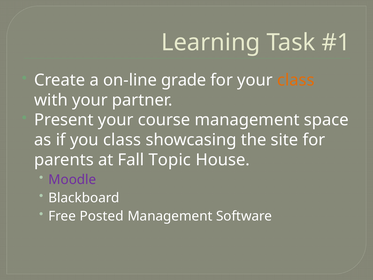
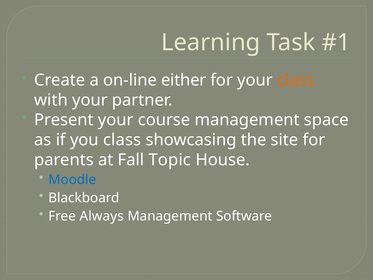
grade: grade -> either (184, 80)
Moodle colour: purple -> blue (72, 180)
Posted: Posted -> Always (102, 216)
